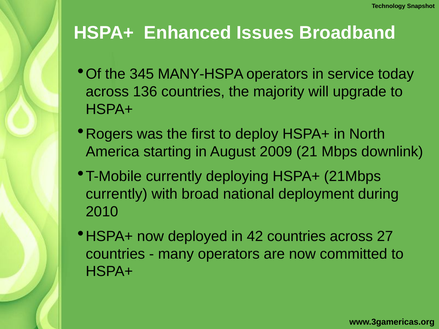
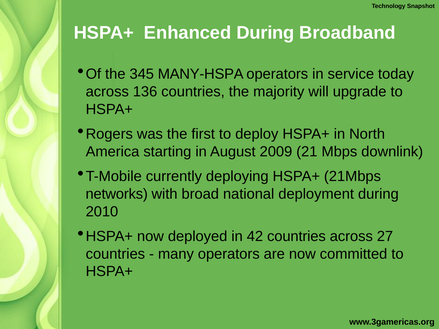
Enhanced Issues: Issues -> During (265, 33)
currently: currently -> networks (117, 194)
